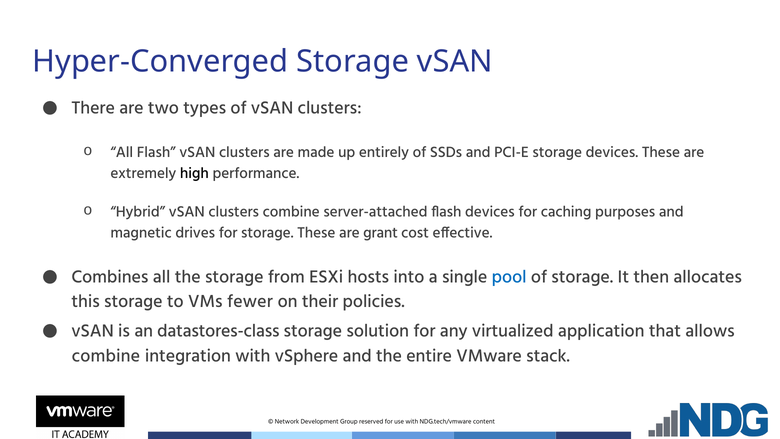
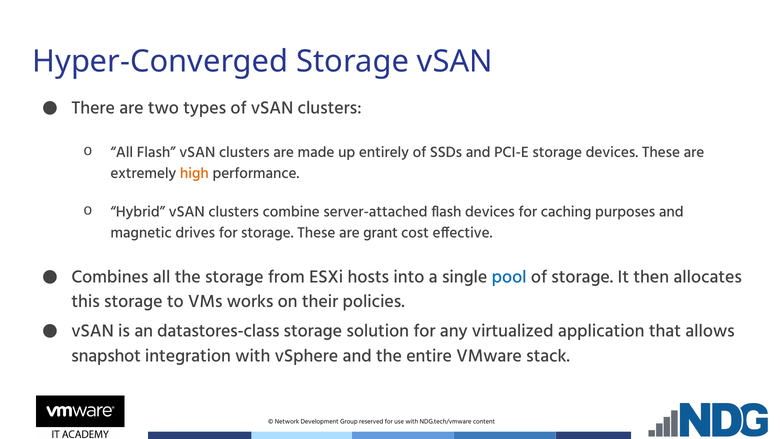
high colour: black -> orange (194, 173)
fewer: fewer -> works (250, 301)
combine: combine -> snapshot (106, 355)
